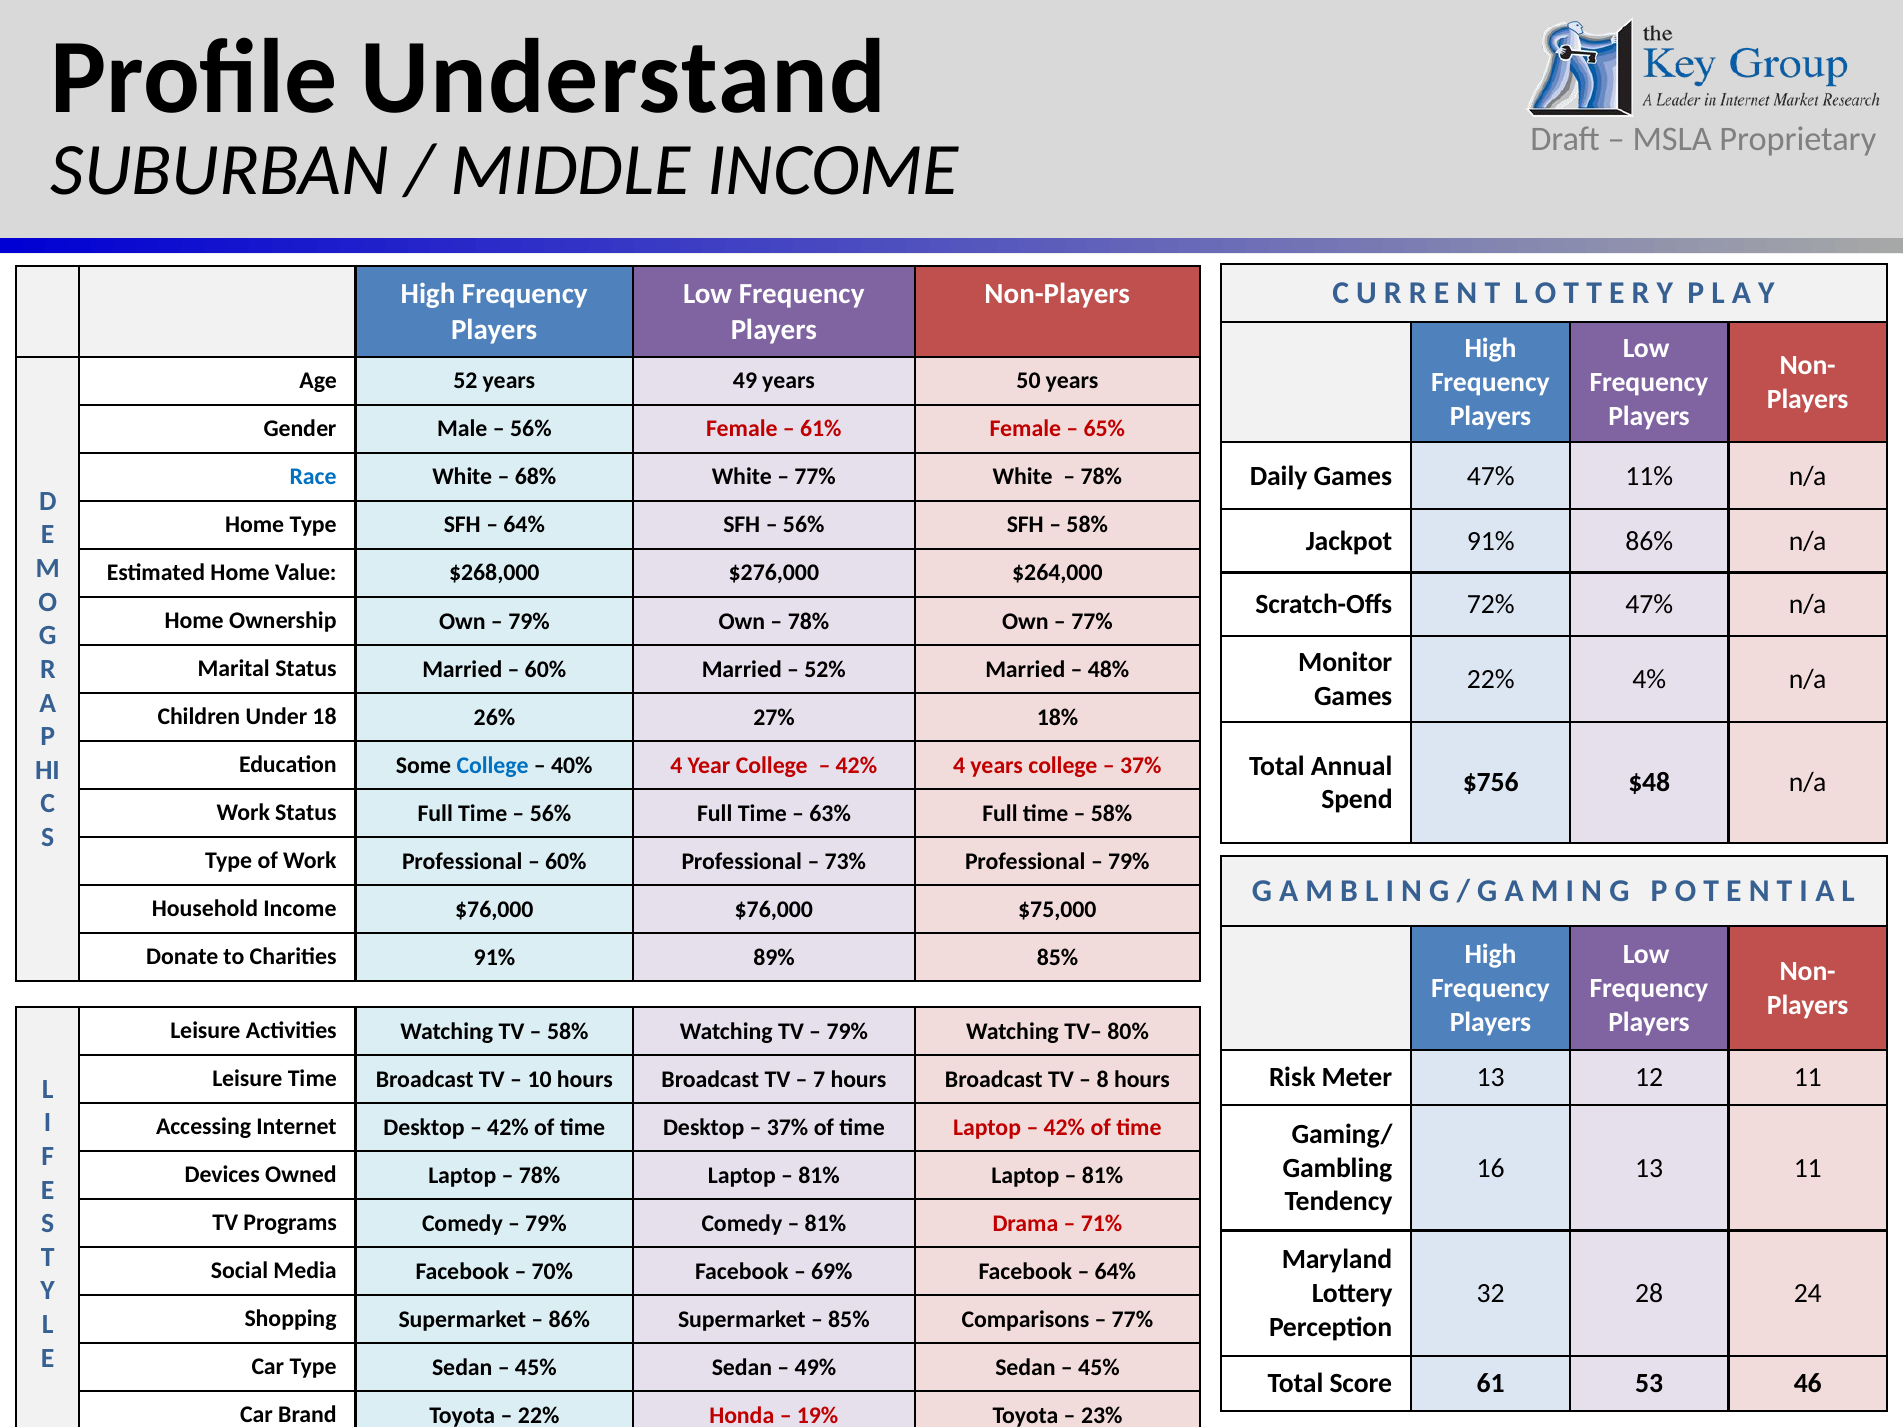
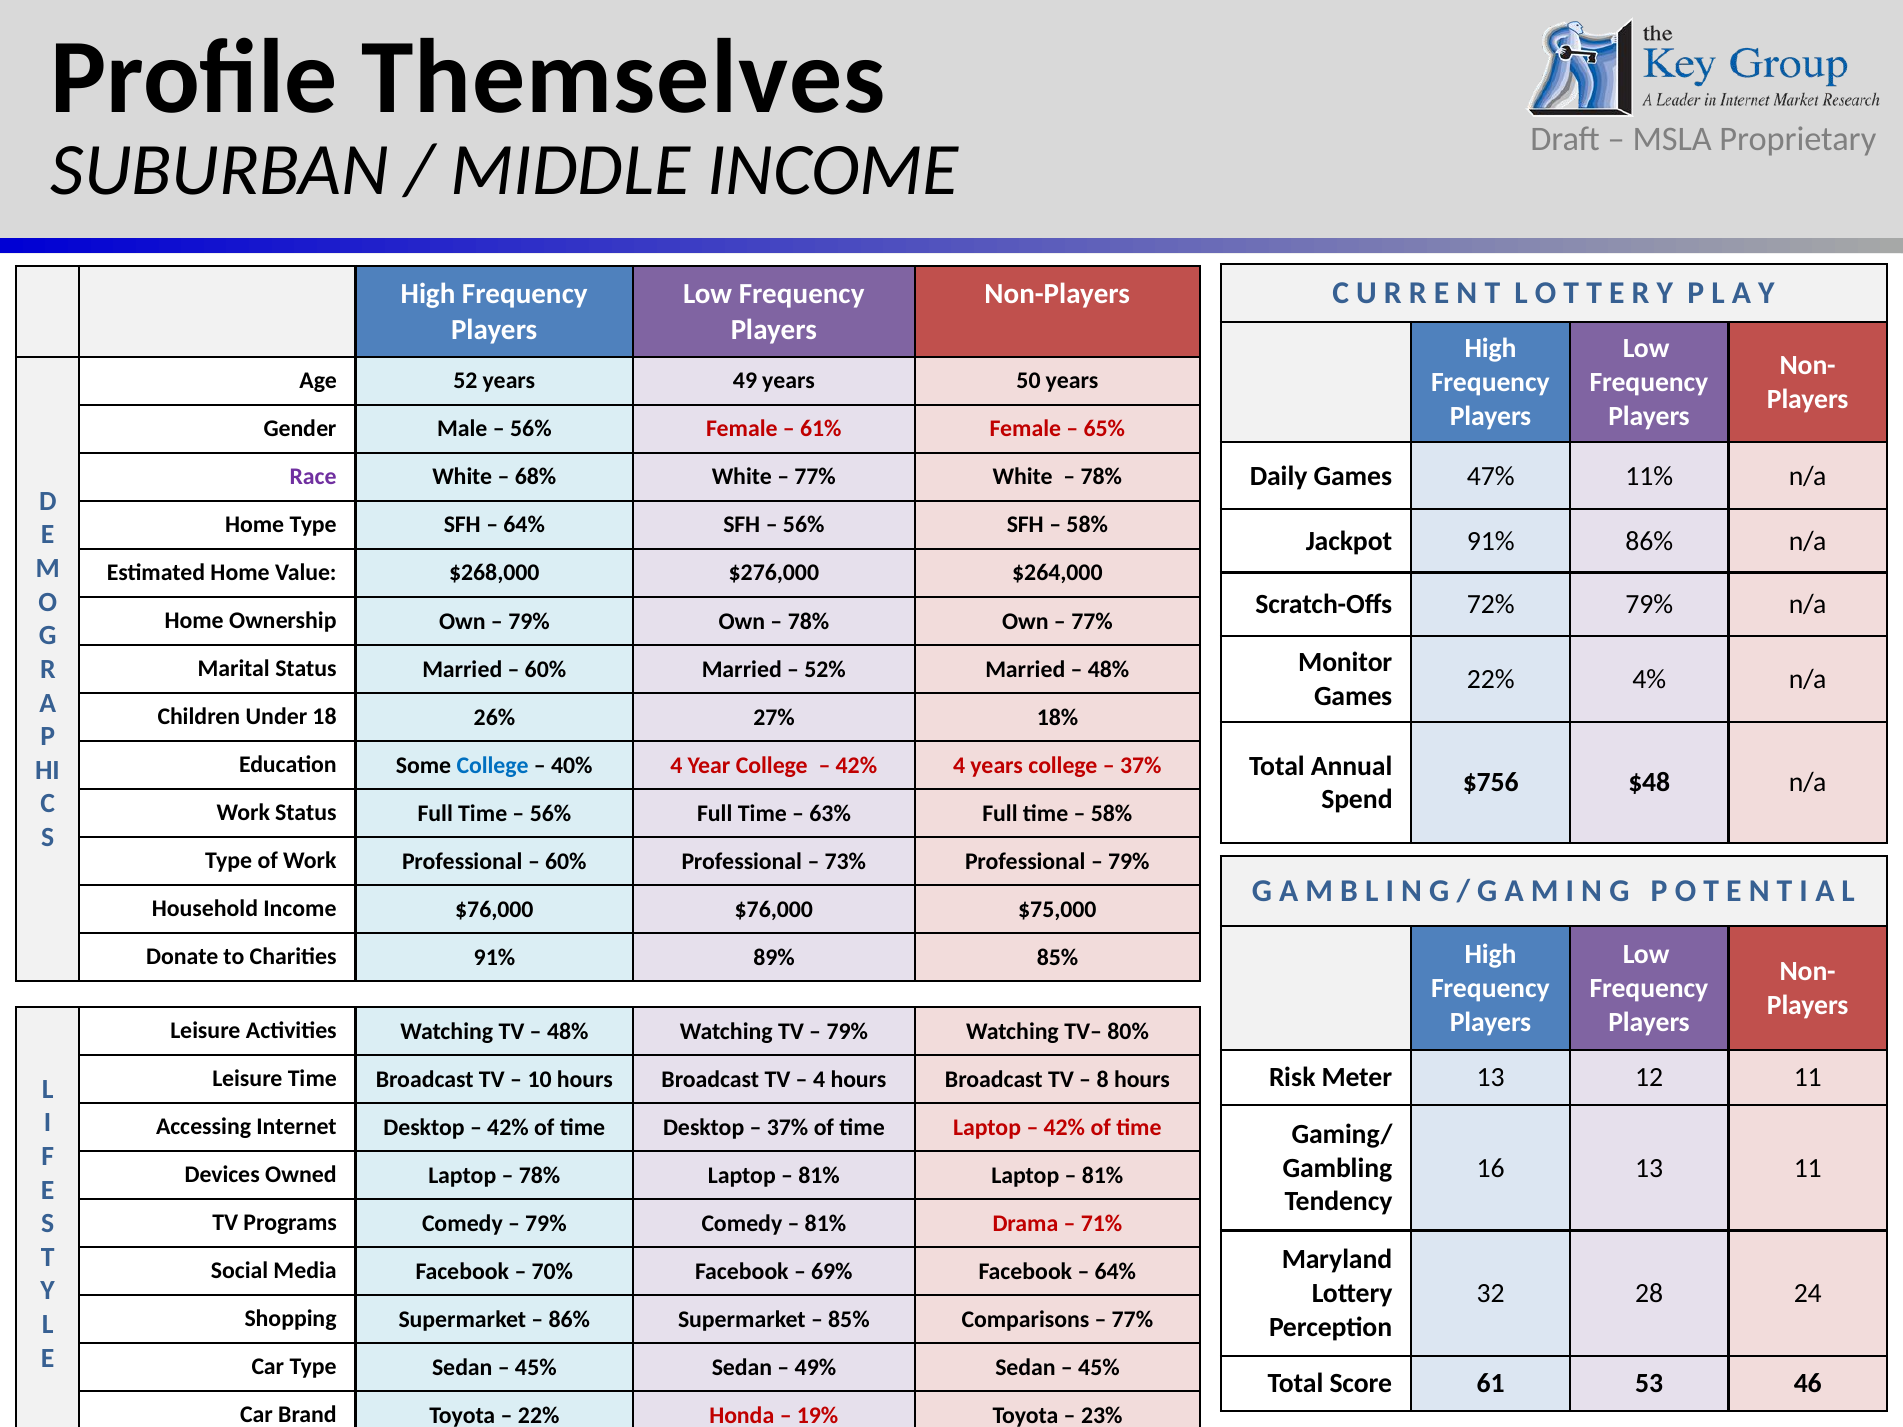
Understand: Understand -> Themselves (624, 77)
Race colour: blue -> purple (313, 477)
72% 47%: 47% -> 79% (1649, 605)
58%: 58% -> 48% (568, 1032)
7: 7 -> 4 (819, 1080)
